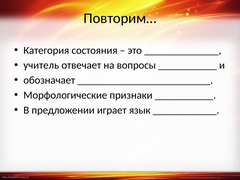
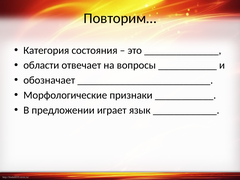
учитель: учитель -> области (41, 65)
